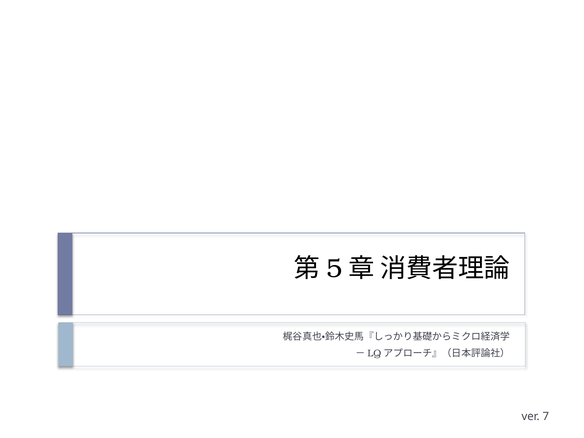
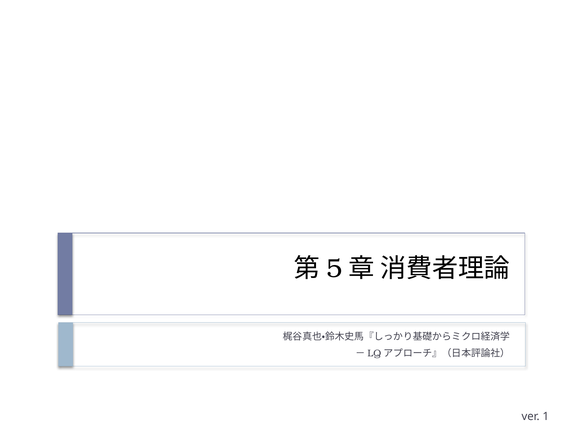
7: 7 -> 1 (546, 416)
